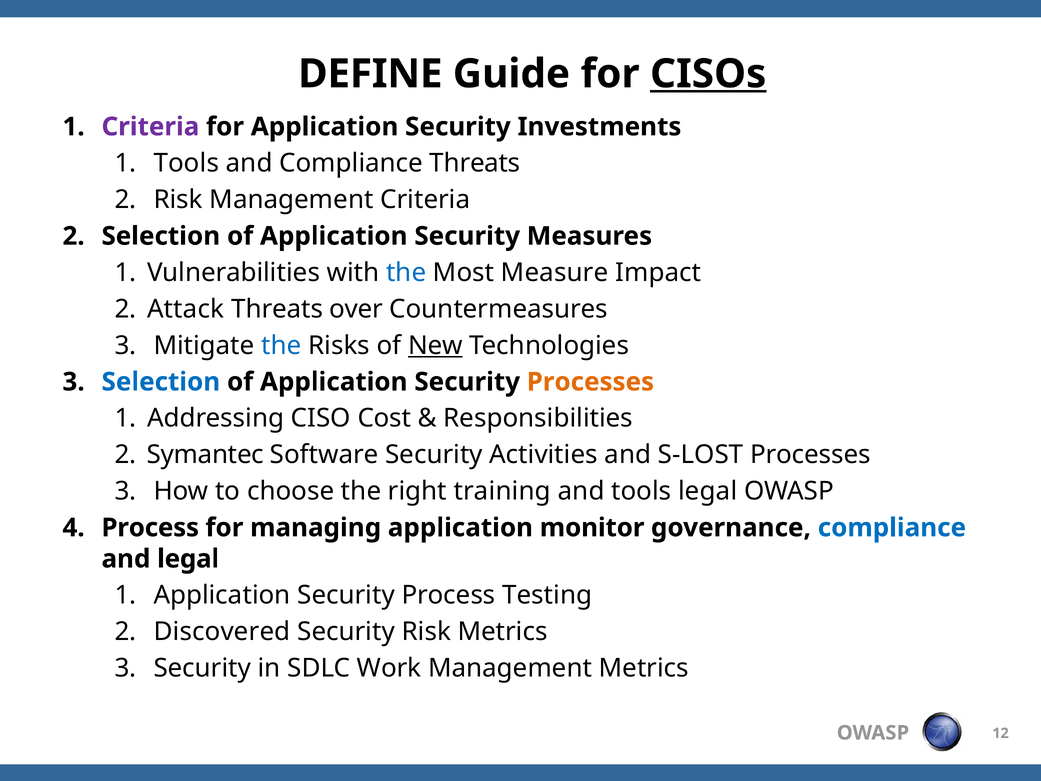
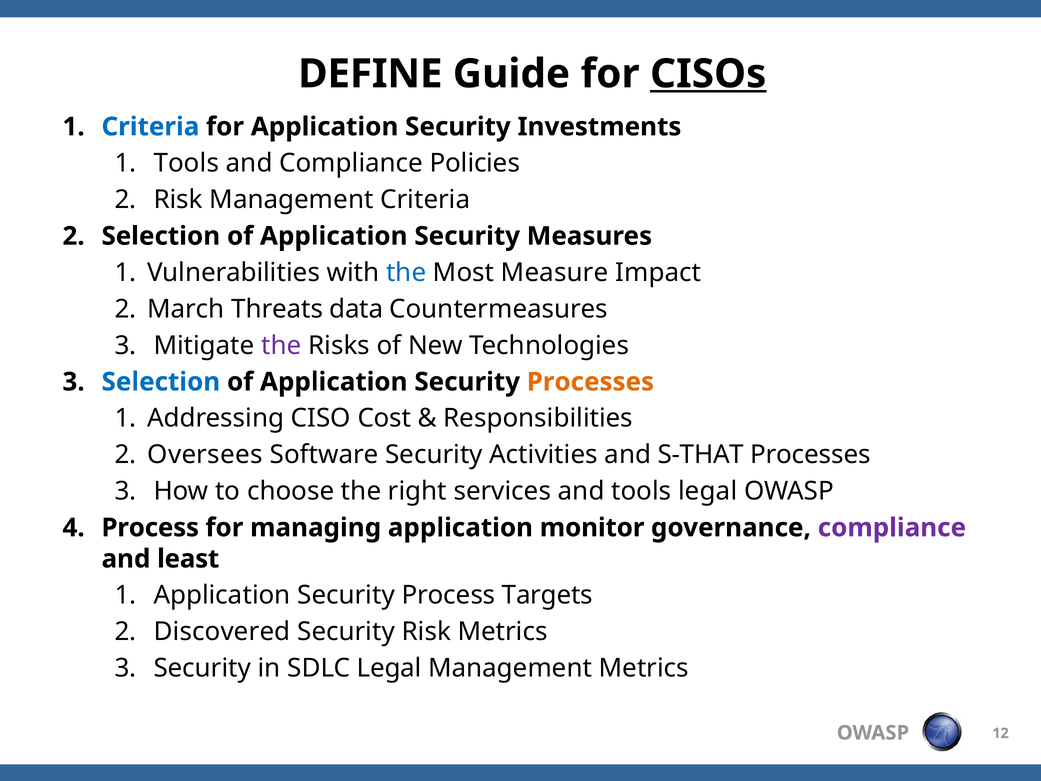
Criteria colour: purple -> blue (150, 127)
Compliance Threats: Threats -> Policies (475, 163)
Attack: Attack -> March (186, 309)
over: over -> data (356, 309)
the colour: blue -> purple (281, 345)
New underline: present -> none (435, 345)
Symantec: Symantec -> Oversees (205, 455)
S-LOST: S-LOST -> S-THAT (701, 455)
training: training -> services (502, 491)
compliance colour: blue -> purple (892, 528)
and legal: legal -> least (188, 559)
Testing: Testing -> Targets (547, 595)
SDLC Work: Work -> Legal (389, 668)
